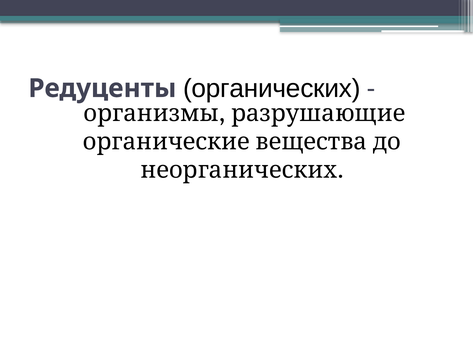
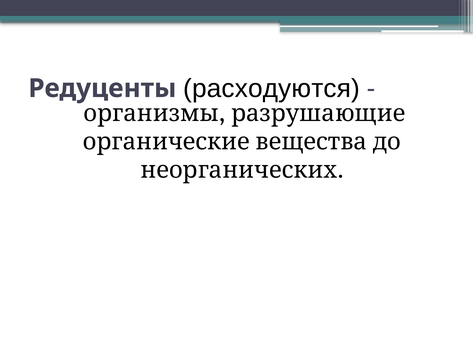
органических: органических -> расходуются (272, 89)
